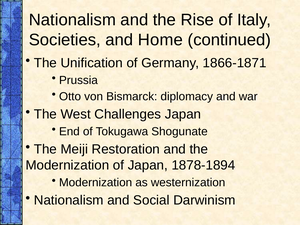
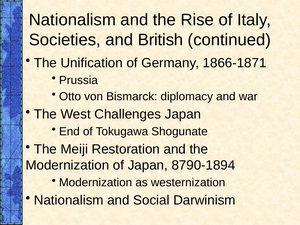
Home: Home -> British (161, 40)
1878-1894: 1878-1894 -> 8790-1894 (203, 165)
